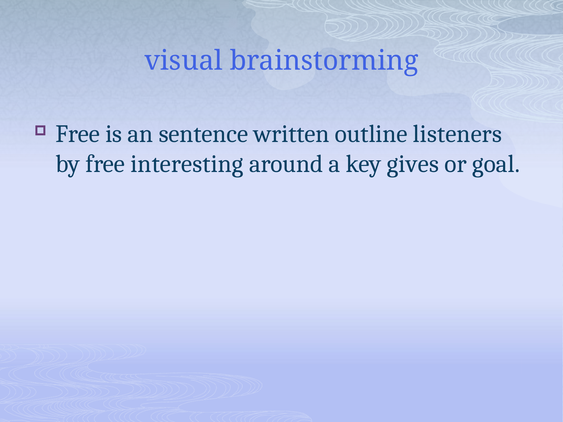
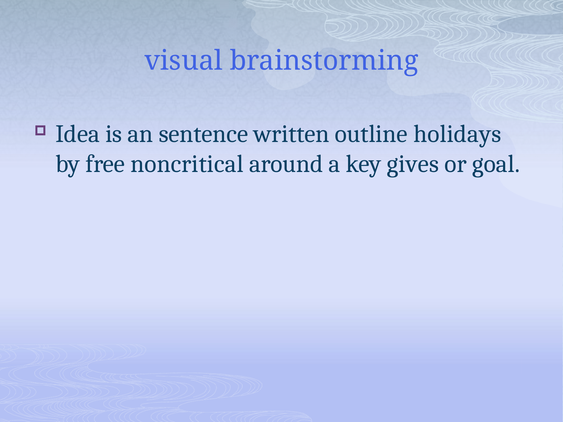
Free: Free -> Idea (78, 134)
listeners: listeners -> holidays (457, 134)
interesting: interesting -> noncritical (187, 164)
